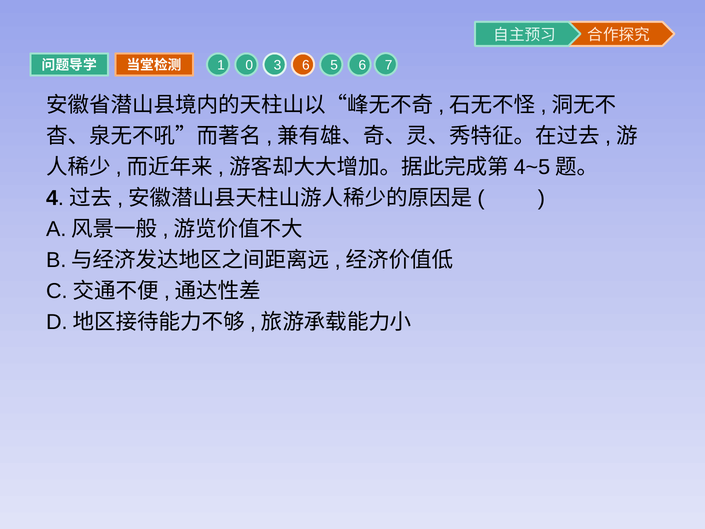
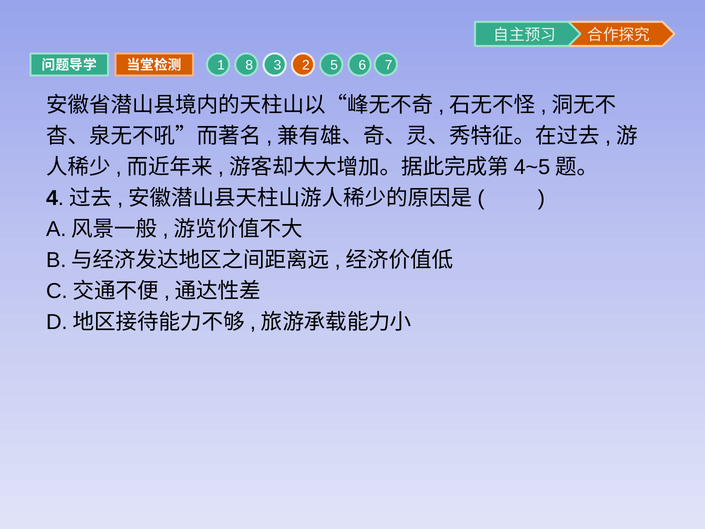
0: 0 -> 8 (249, 65)
3 6: 6 -> 2 (306, 65)
